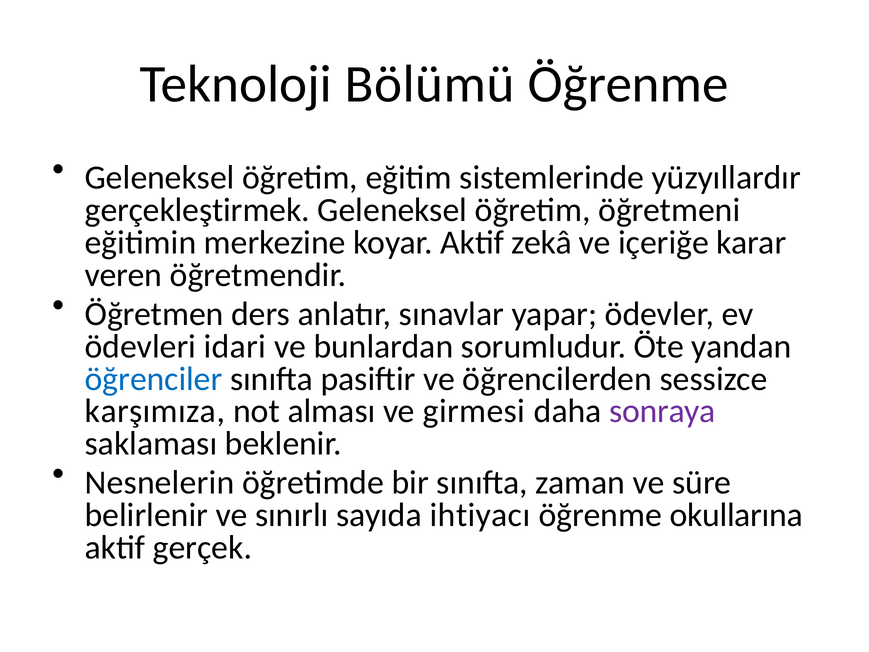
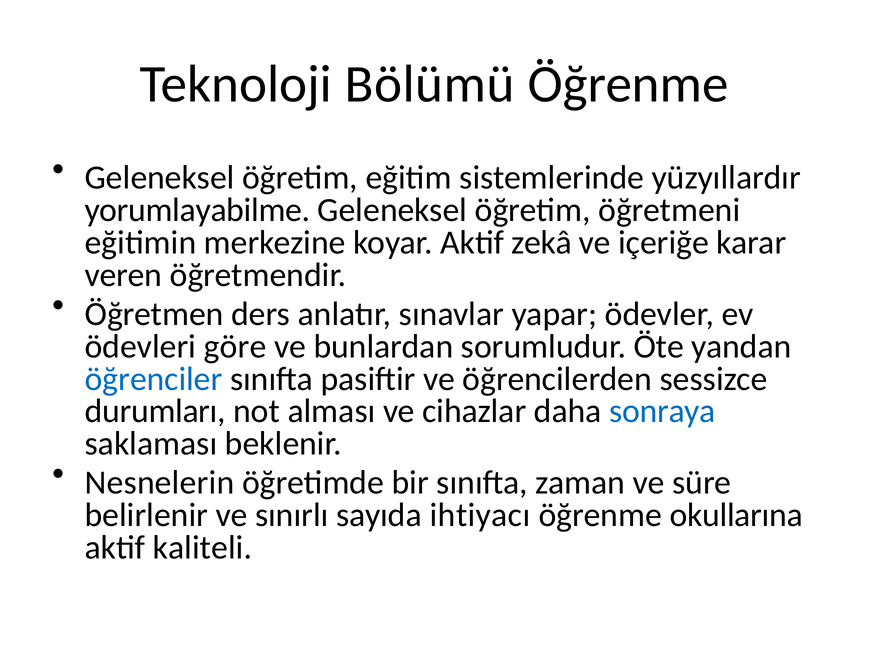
gerçekleştirmek: gerçekleştirmek -> yorumlayabilme (197, 210)
idari: idari -> göre (235, 346)
karşımıza: karşımıza -> durumları (155, 411)
girmesi: girmesi -> cihazlar (474, 411)
sonraya colour: purple -> blue (662, 411)
gerçek: gerçek -> kaliteli (202, 547)
